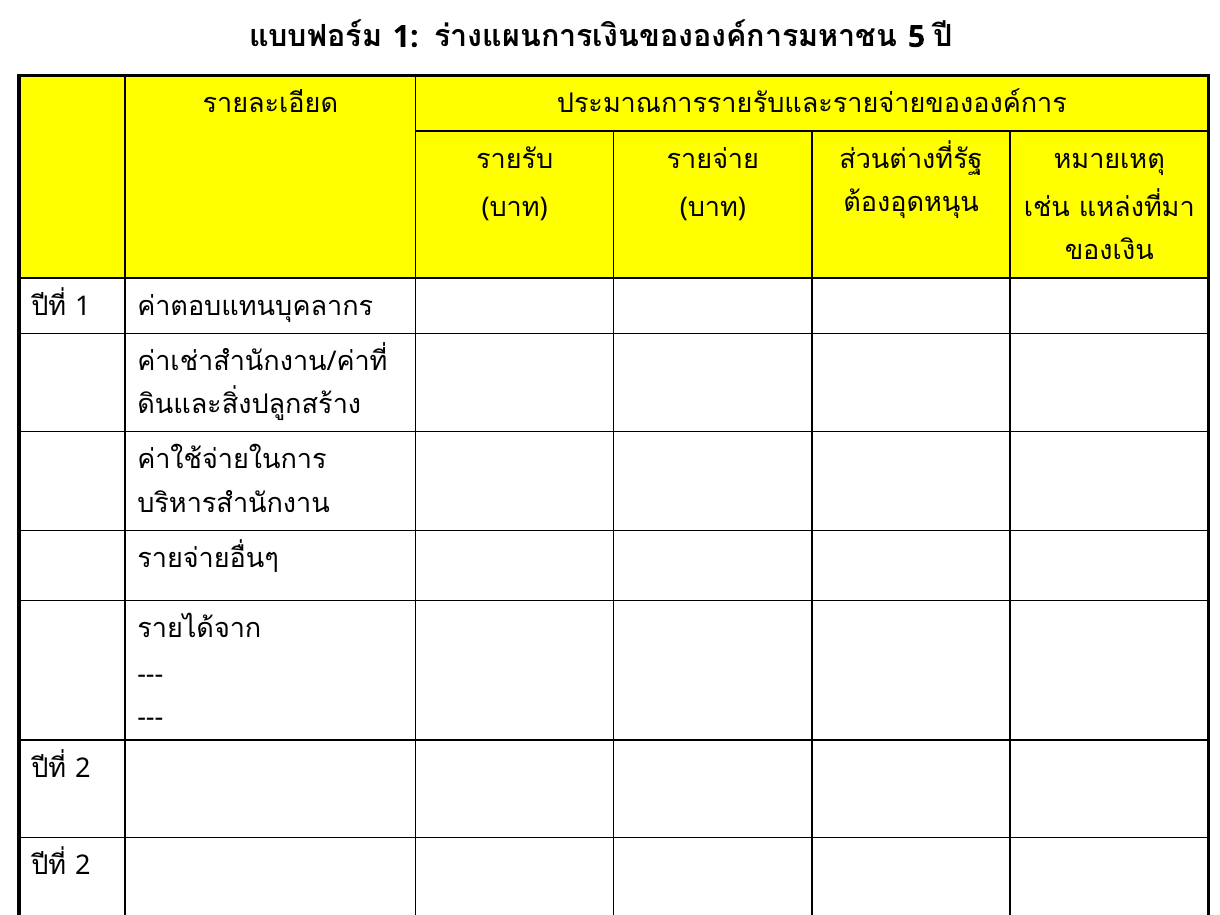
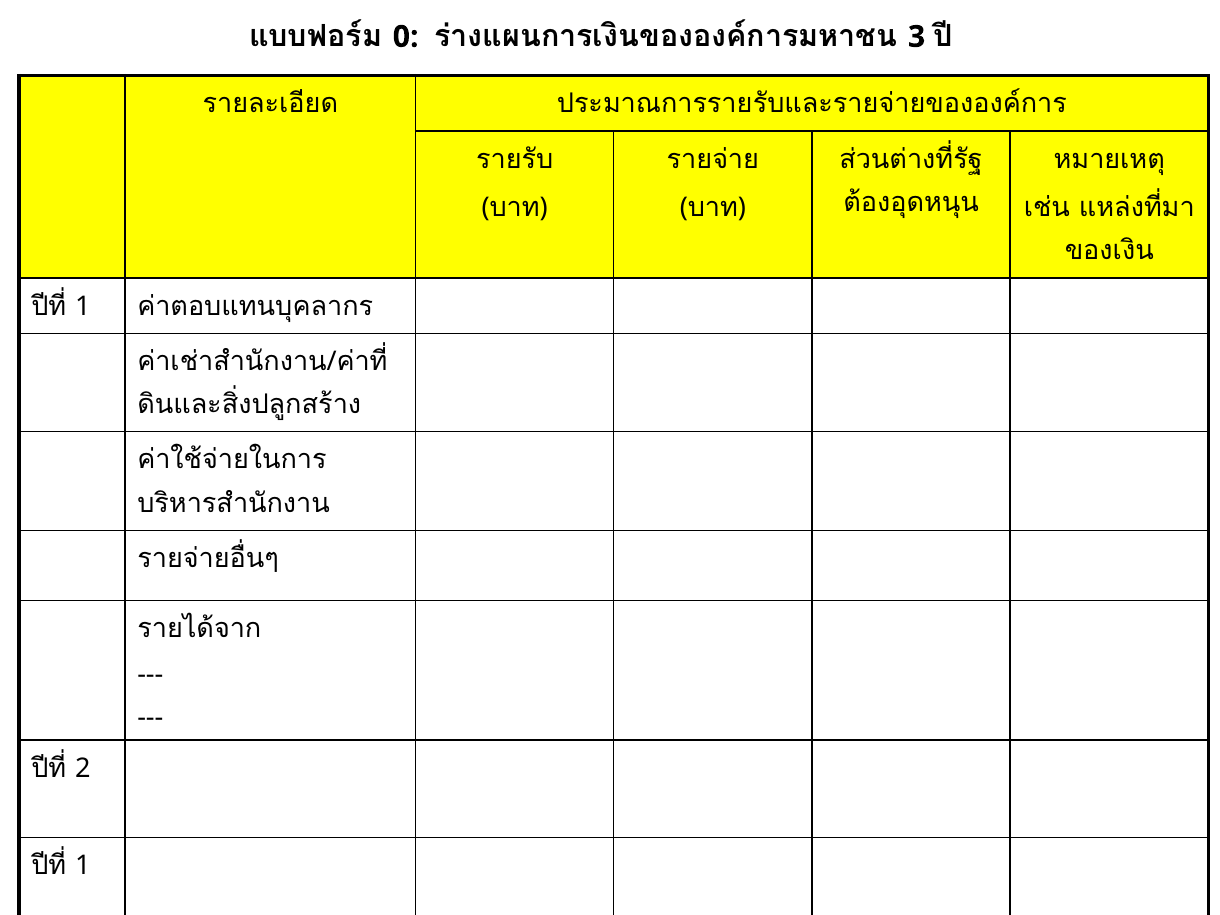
1: 1 -> 0 (406, 37)
5: 5 -> 3 (917, 37)
2: 2 -> 1 (83, 866)
